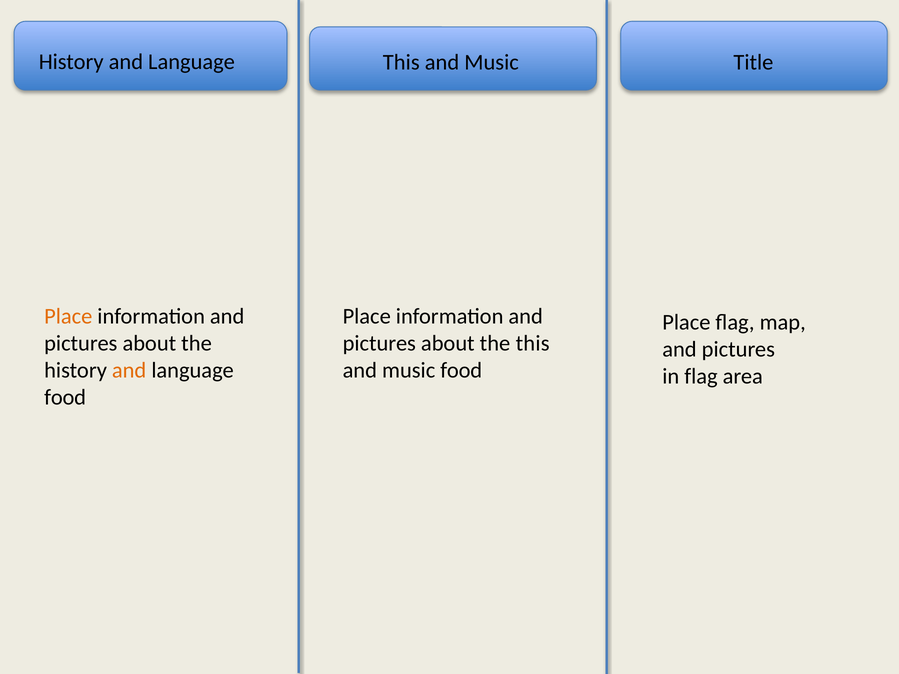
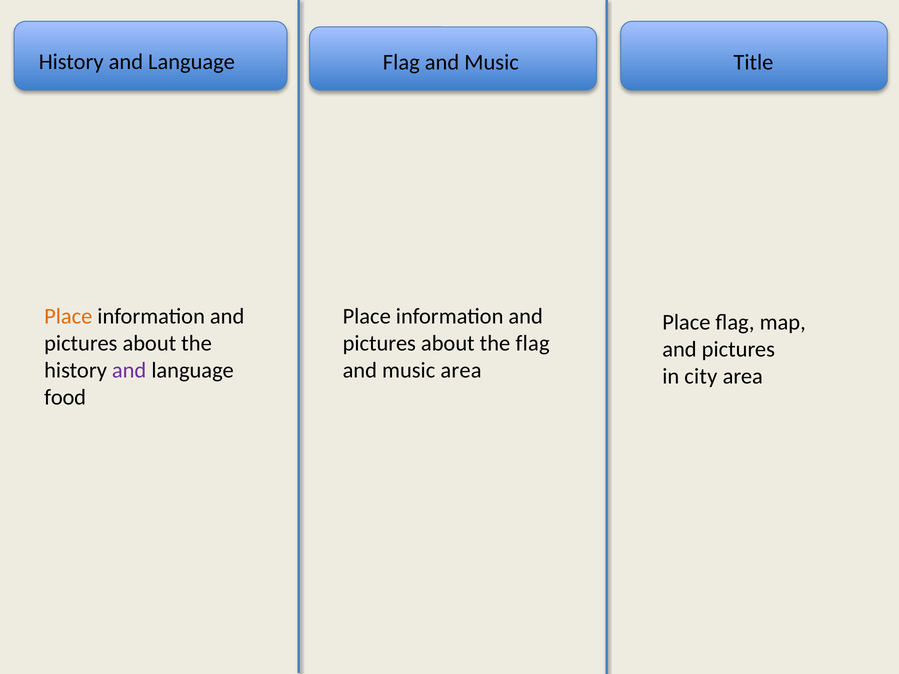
This: This -> Flag (401, 62)
the this: this -> flag (533, 344)
and colour: orange -> purple (129, 371)
music food: food -> area (461, 371)
in flag: flag -> city (701, 377)
